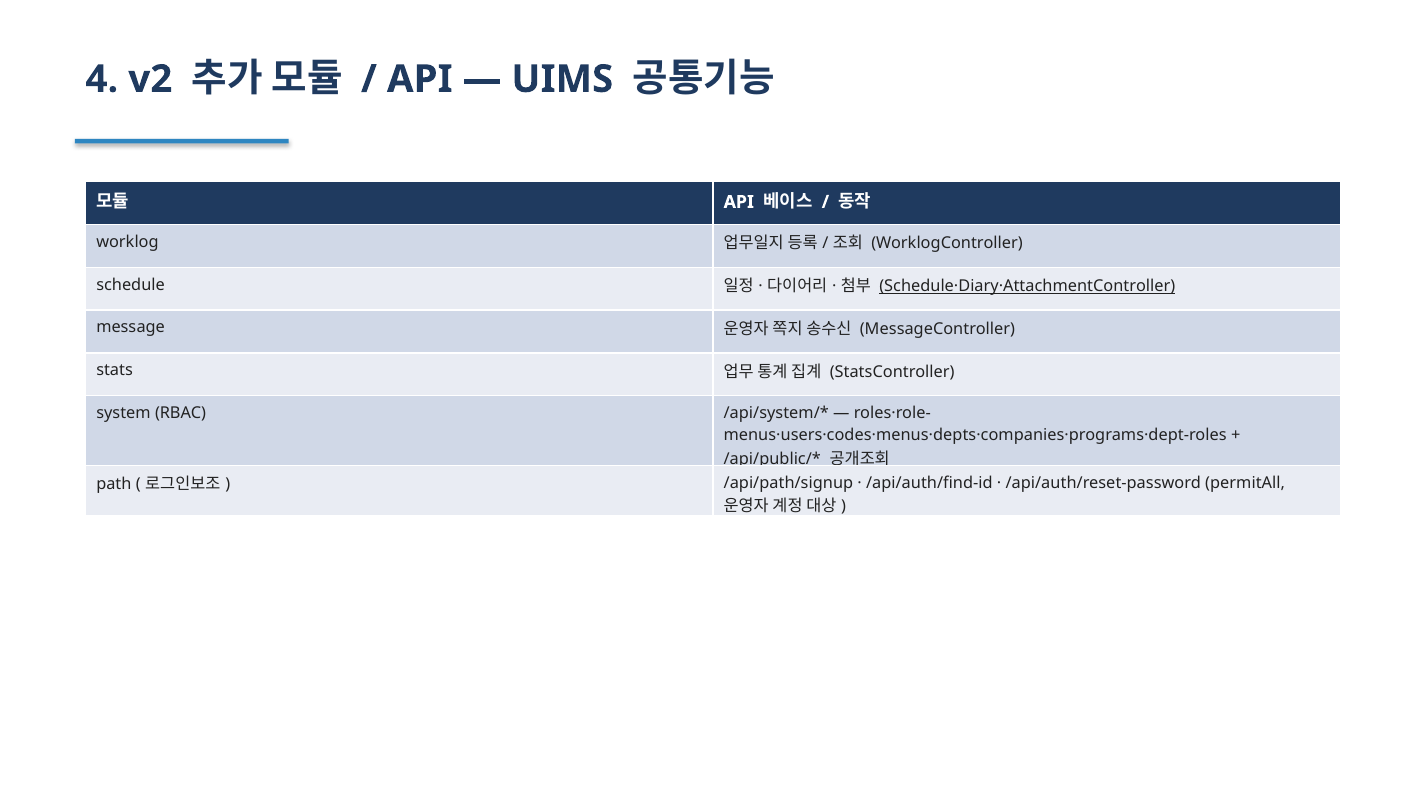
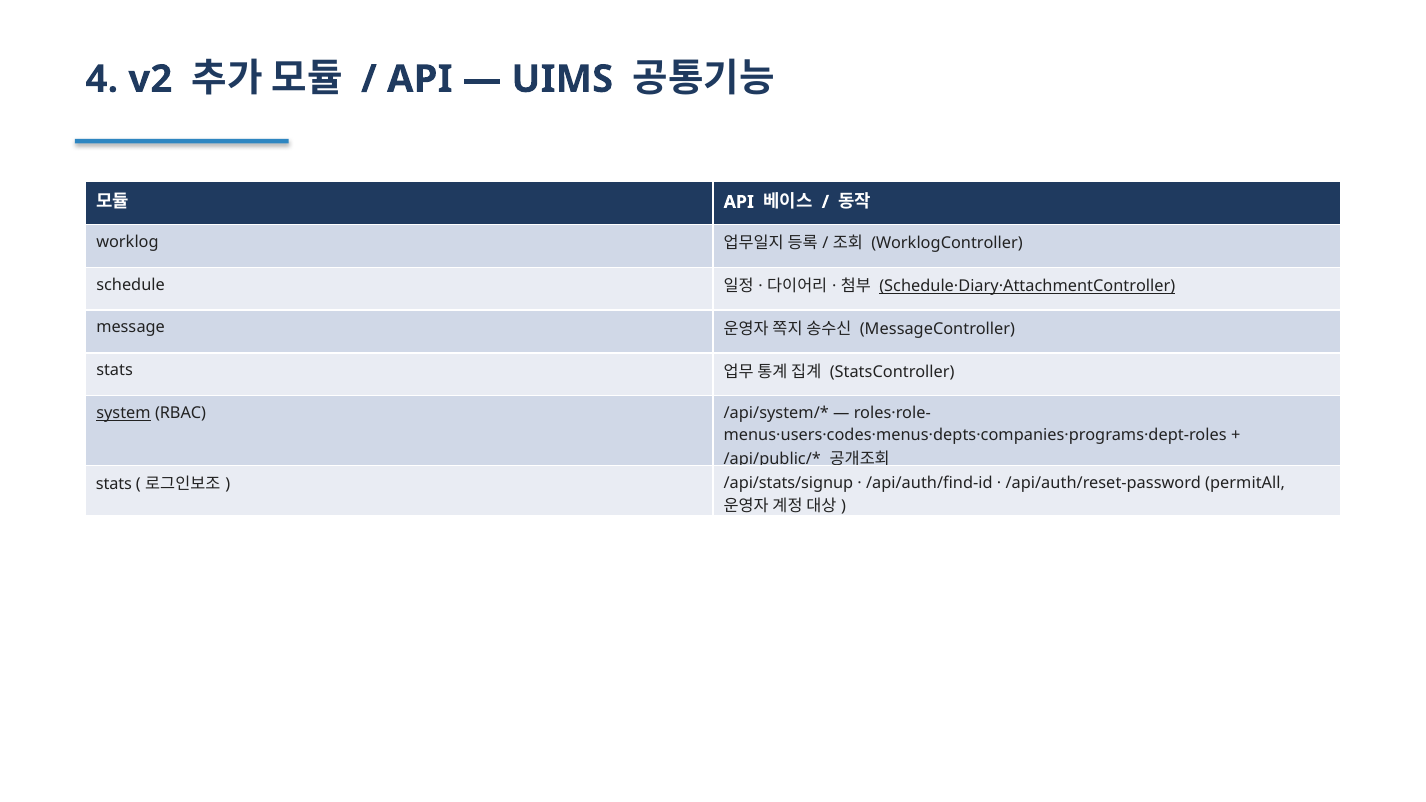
system underline: none -> present (123, 413)
path: path -> stats (114, 484)
/api/path/signup: /api/path/signup -> /api/stats/signup (788, 483)
